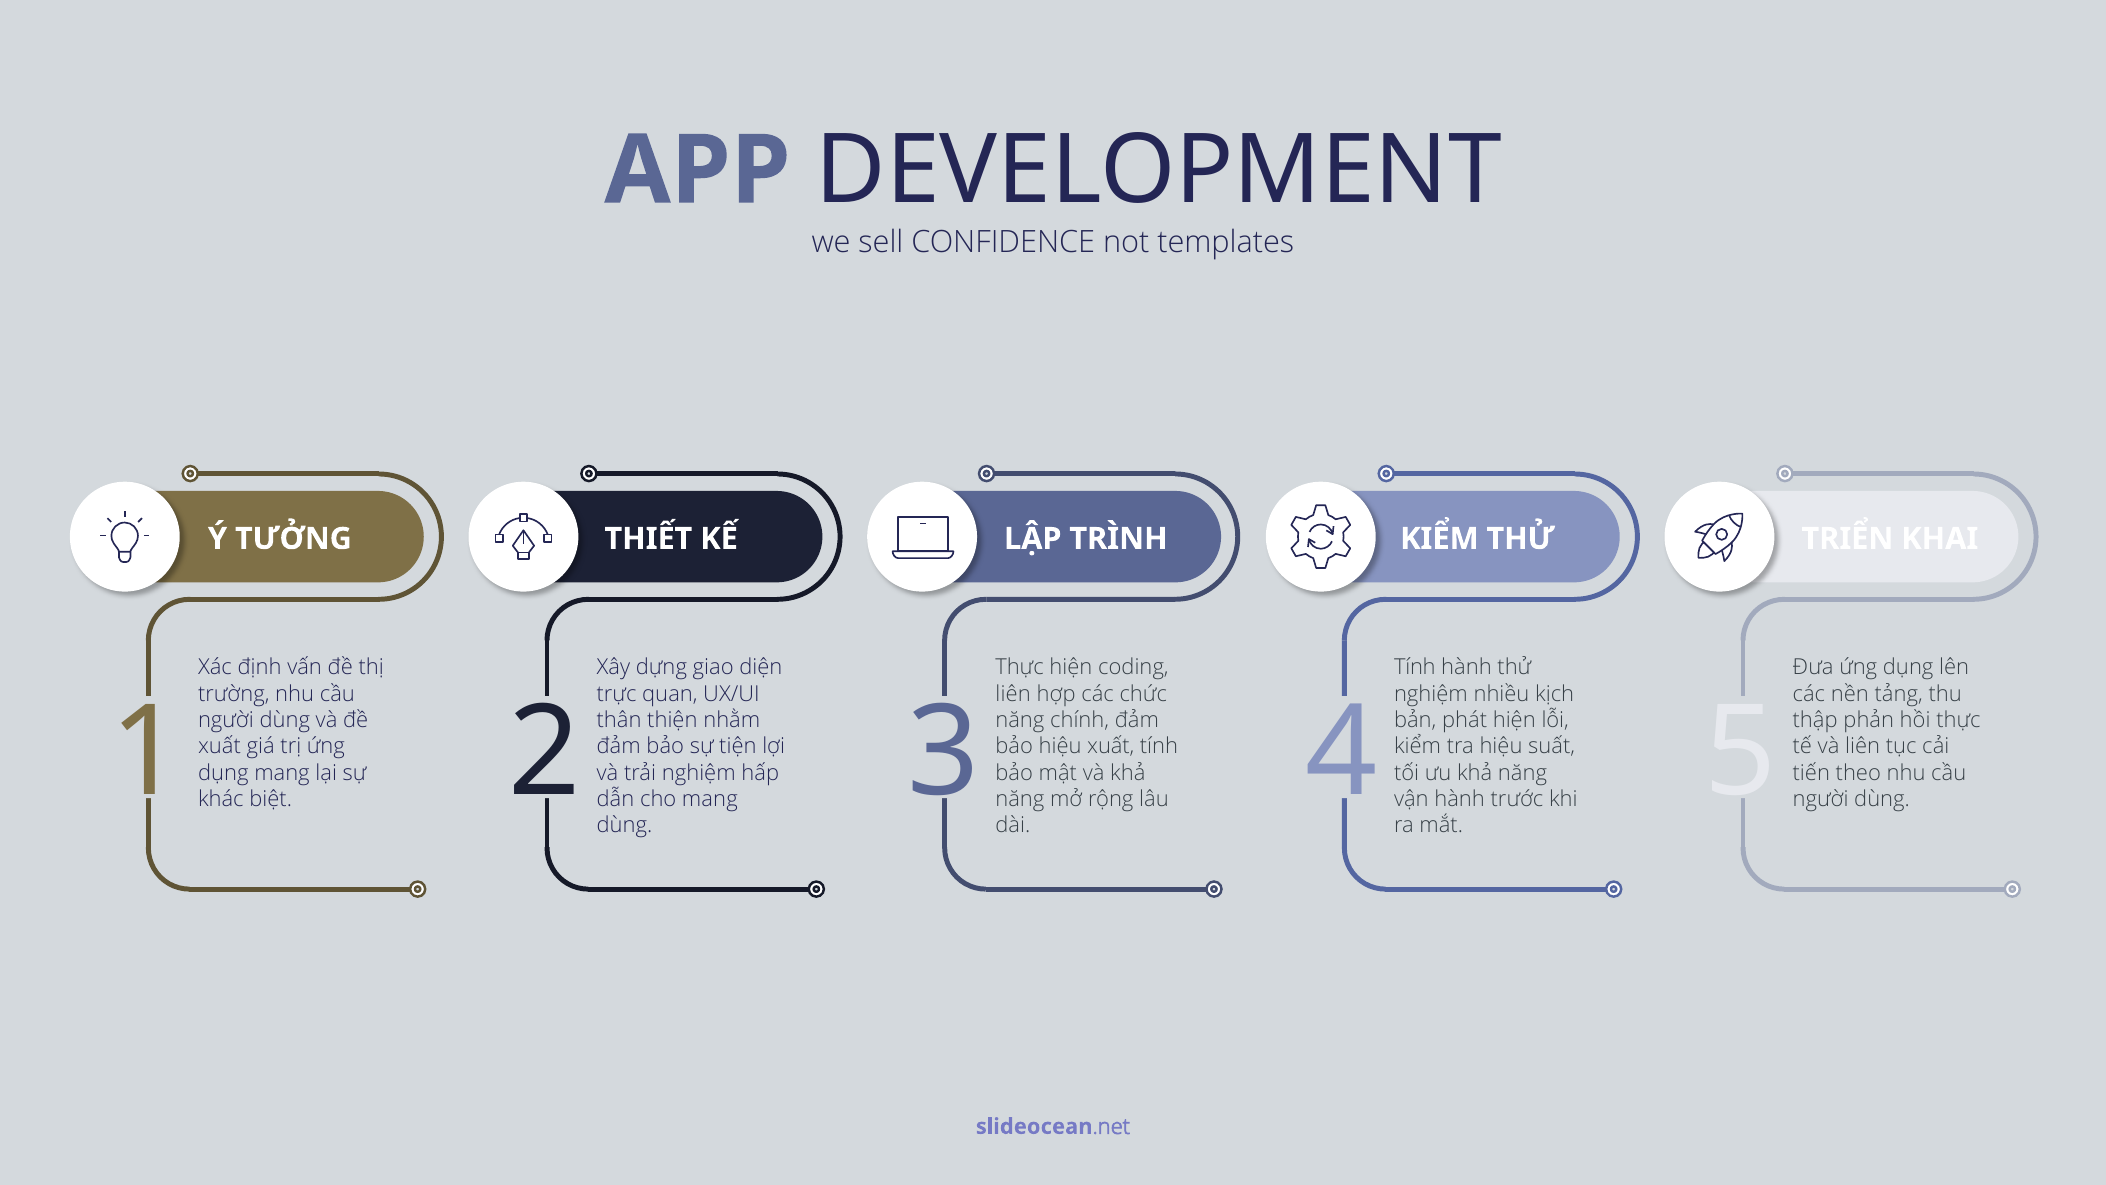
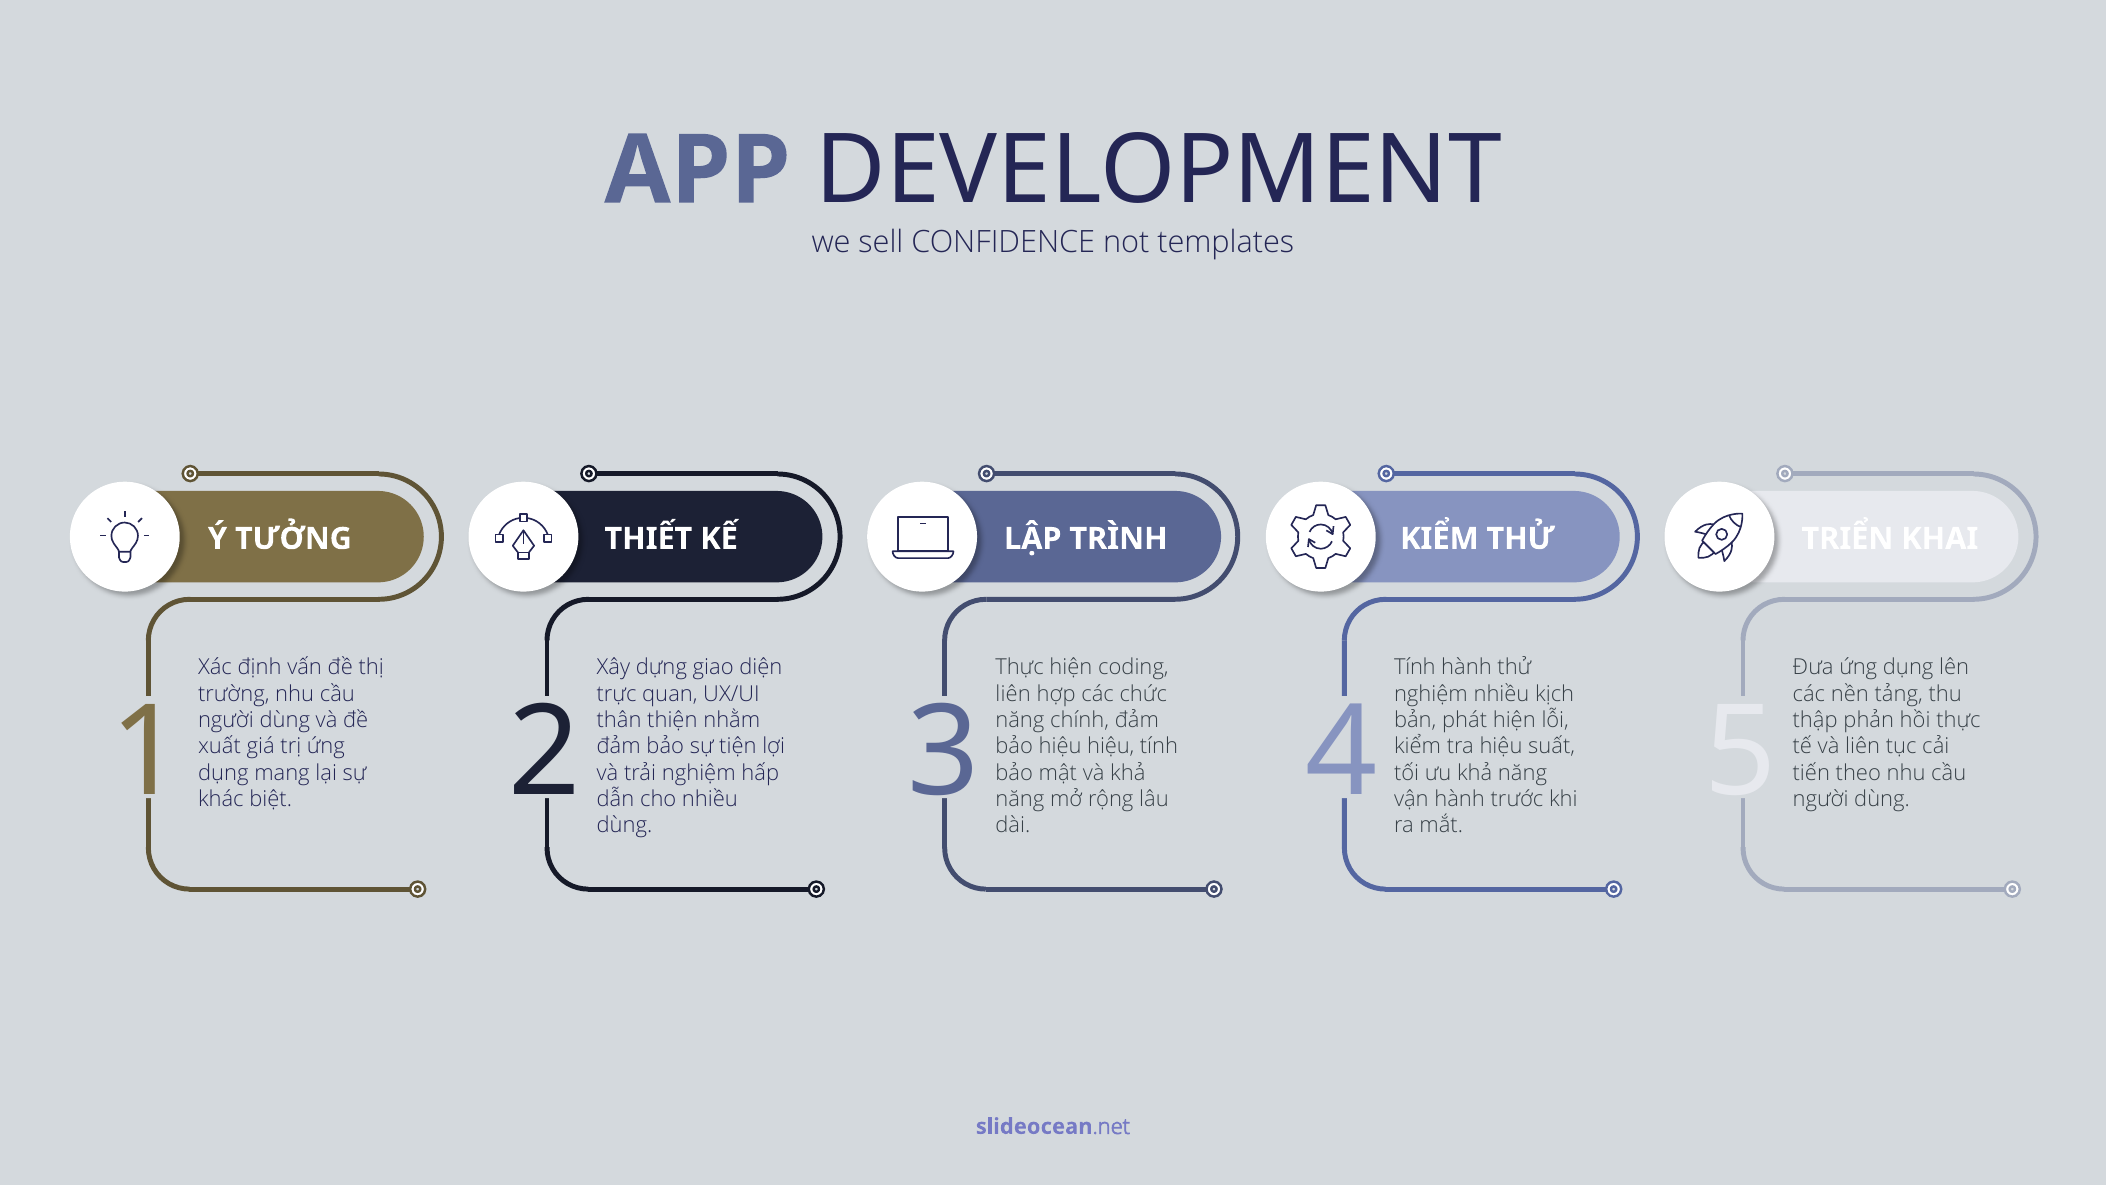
hiệu xuất: xuất -> hiệu (1111, 746)
cho mang: mang -> nhiều (710, 799)
